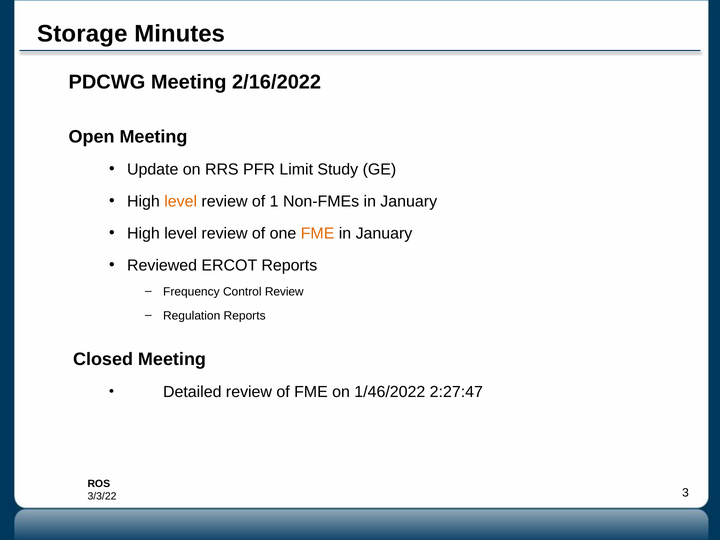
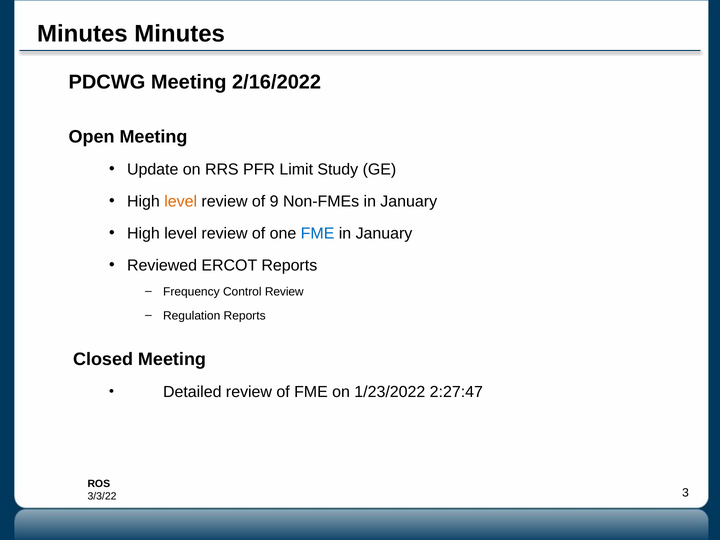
Storage: Storage -> Minutes (82, 34)
1: 1 -> 9 (274, 202)
FME colour: orange -> blue (318, 233)
1/46/2022: 1/46/2022 -> 1/23/2022 (390, 392)
